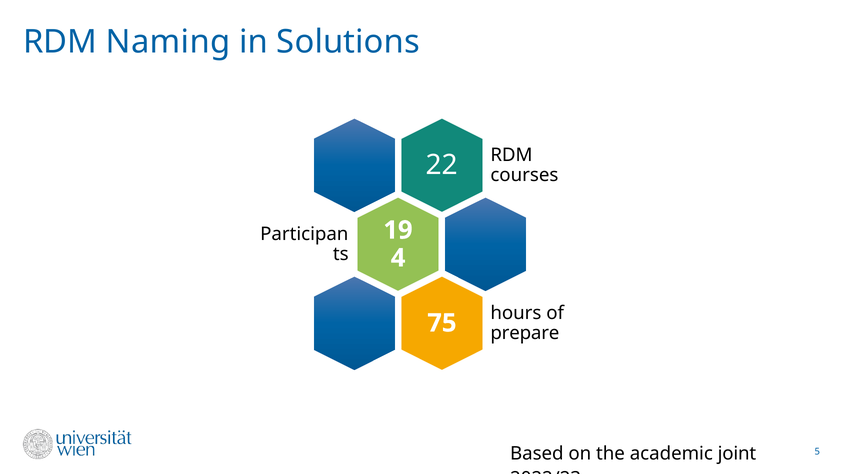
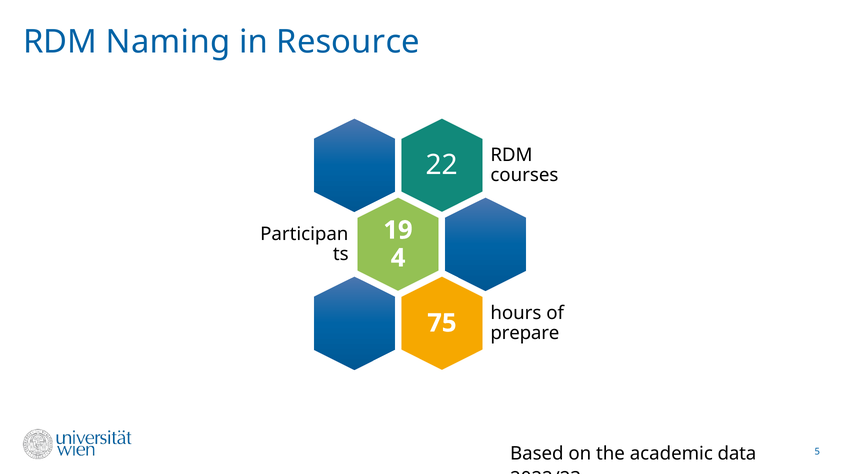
Solutions: Solutions -> Resource (348, 42)
joint: joint -> data (737, 454)
